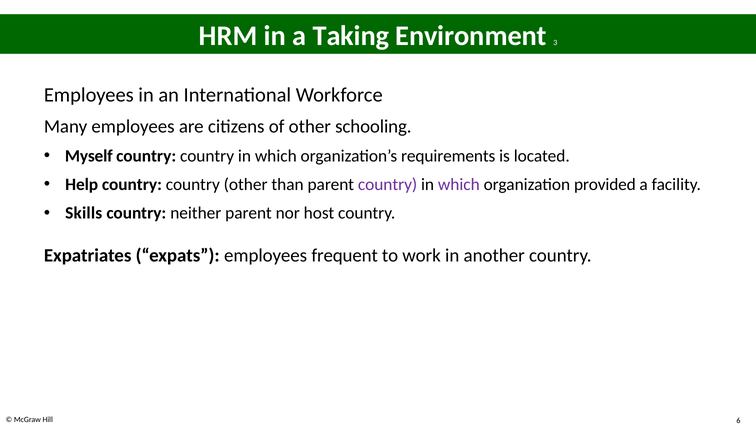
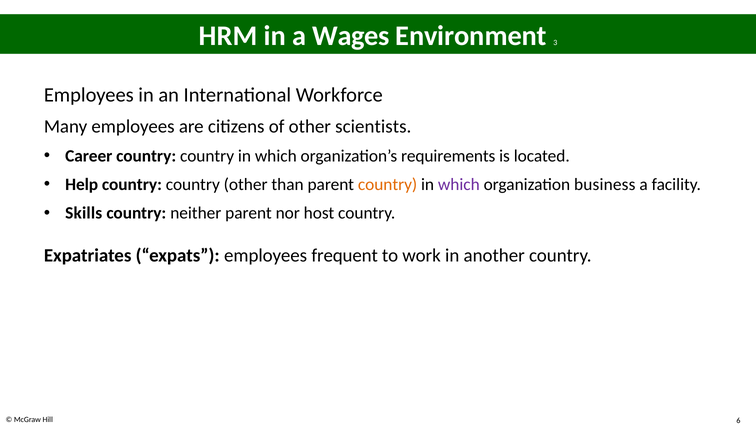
Taking: Taking -> Wages (351, 36)
schooling: schooling -> scientists (373, 127)
Myself: Myself -> Career (89, 156)
country colour: purple -> orange (388, 185)
provided: provided -> business (605, 185)
